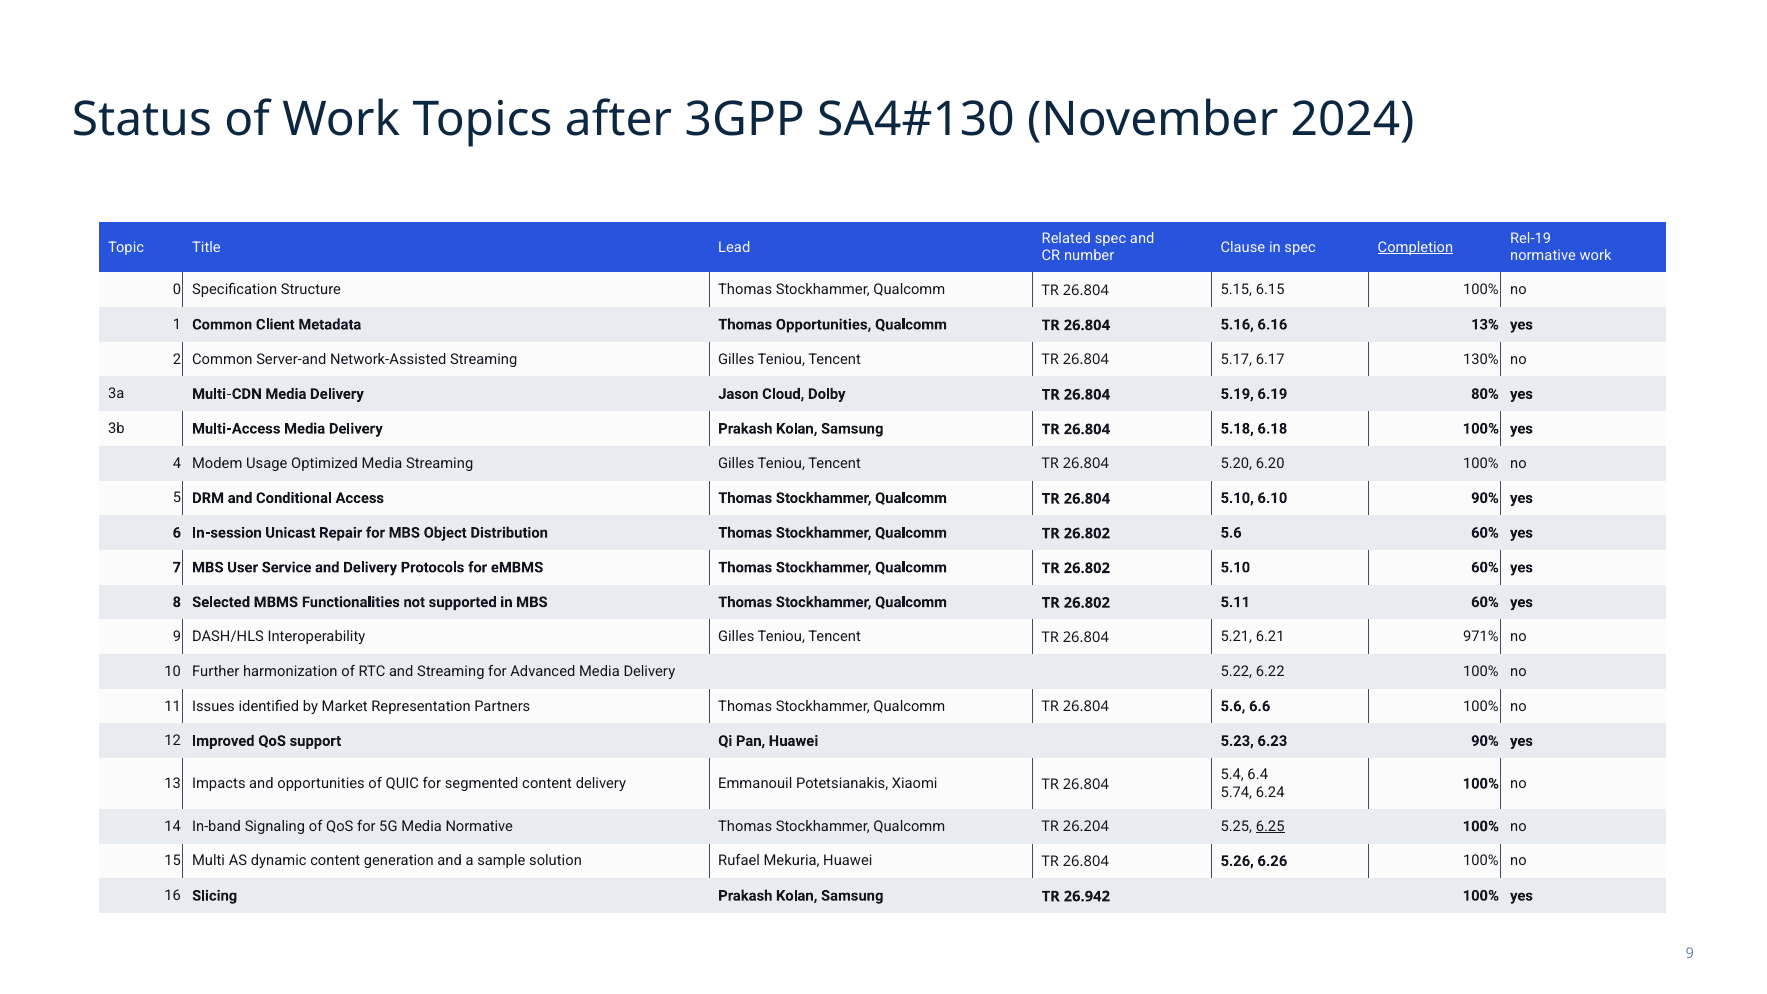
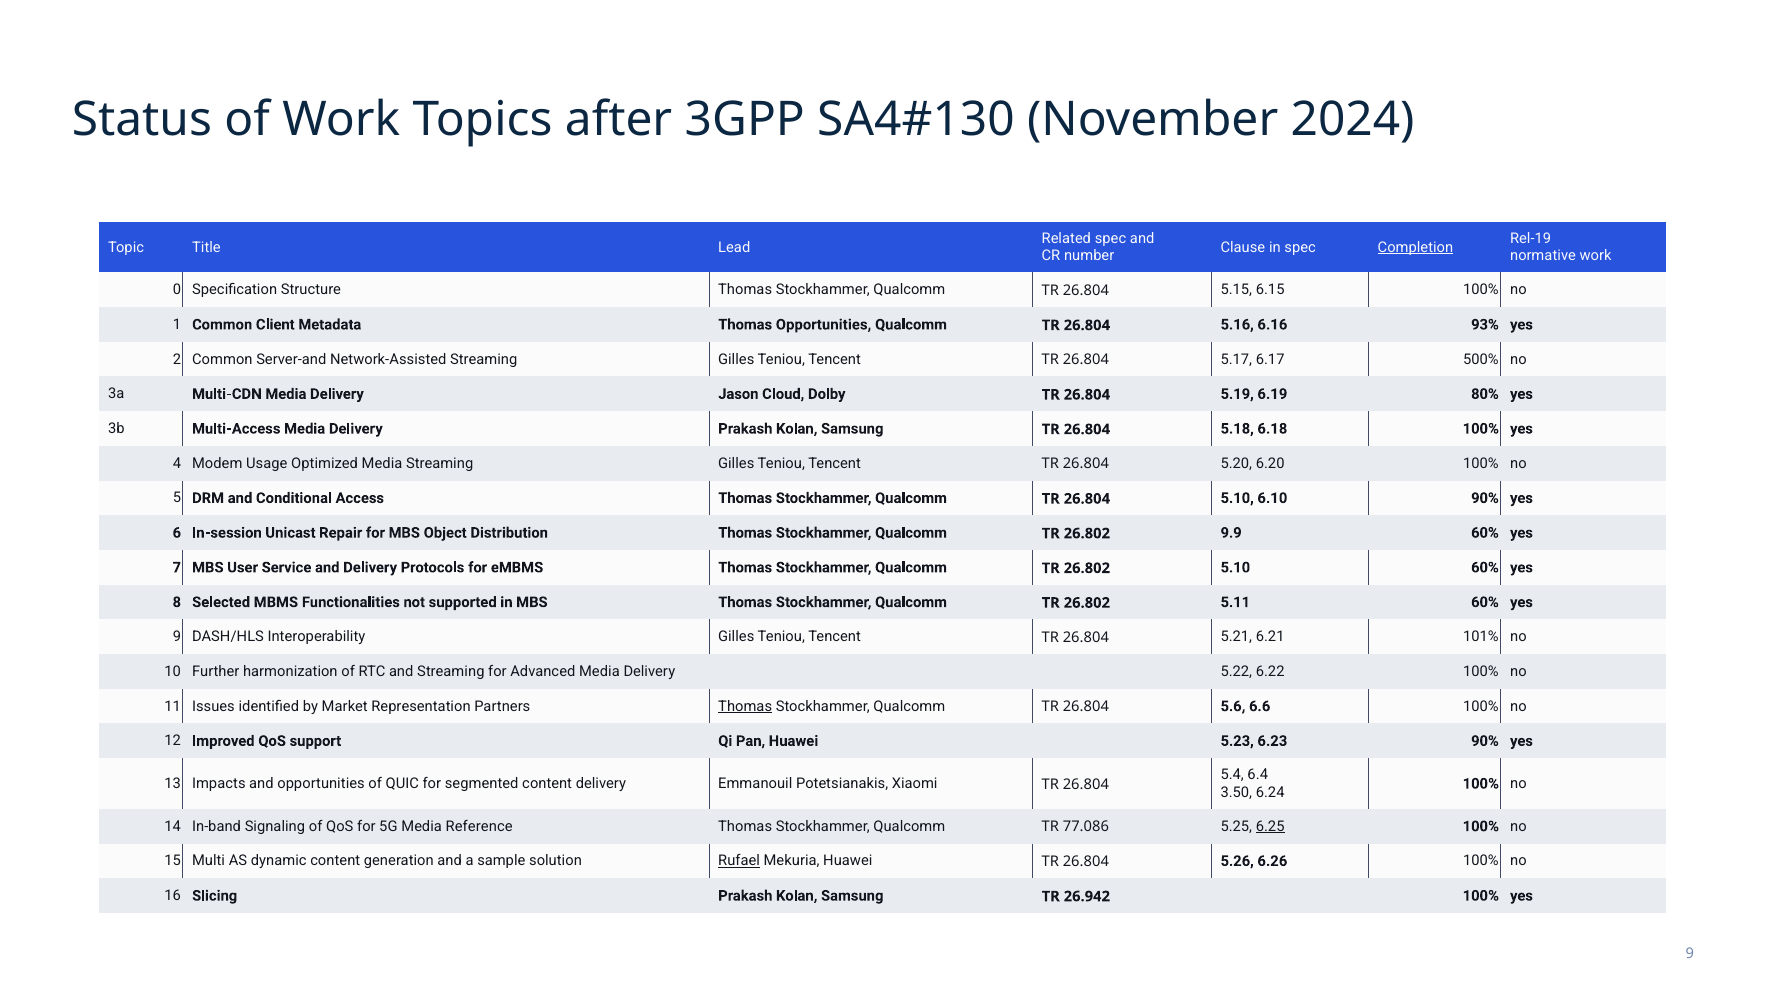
13%: 13% -> 93% (1485, 325)
130%: 130% -> 500% (1481, 359)
26.802 5.6: 5.6 -> 9.9 (1231, 533)
971%: 971% -> 101% (1481, 637)
Thomas underline: none -> present (745, 706)
5.74: 5.74 -> 3.50 (1236, 792)
Media Normative: Normative -> Reference (479, 826)
26.204: 26.204 -> 77.086 (1086, 827)
Rufael underline: none -> present (739, 861)
